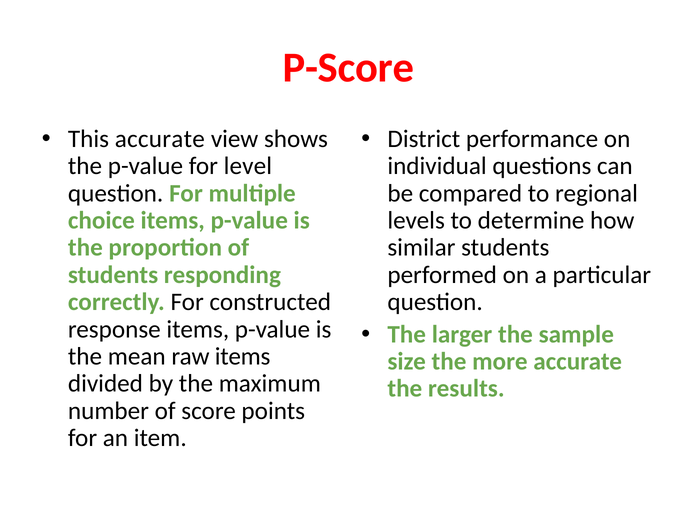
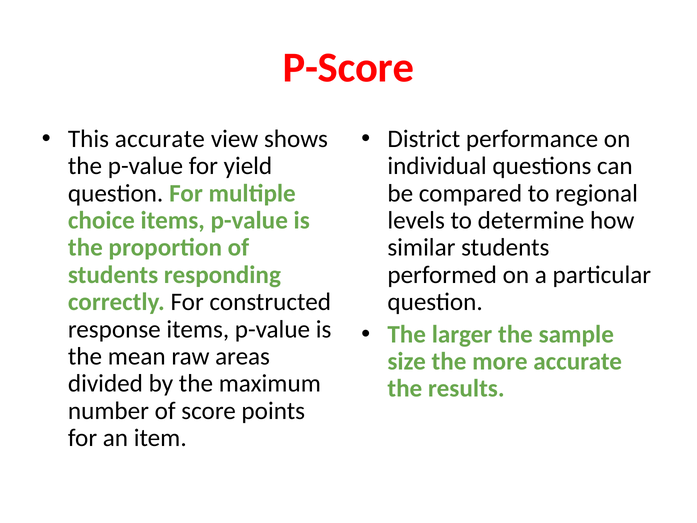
level: level -> yield (248, 166)
raw items: items -> areas (243, 356)
